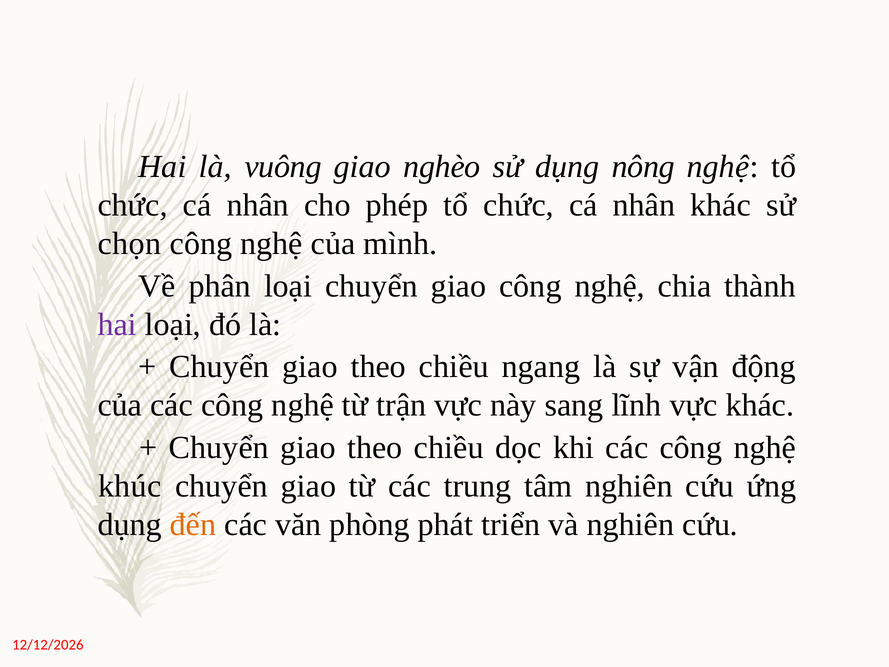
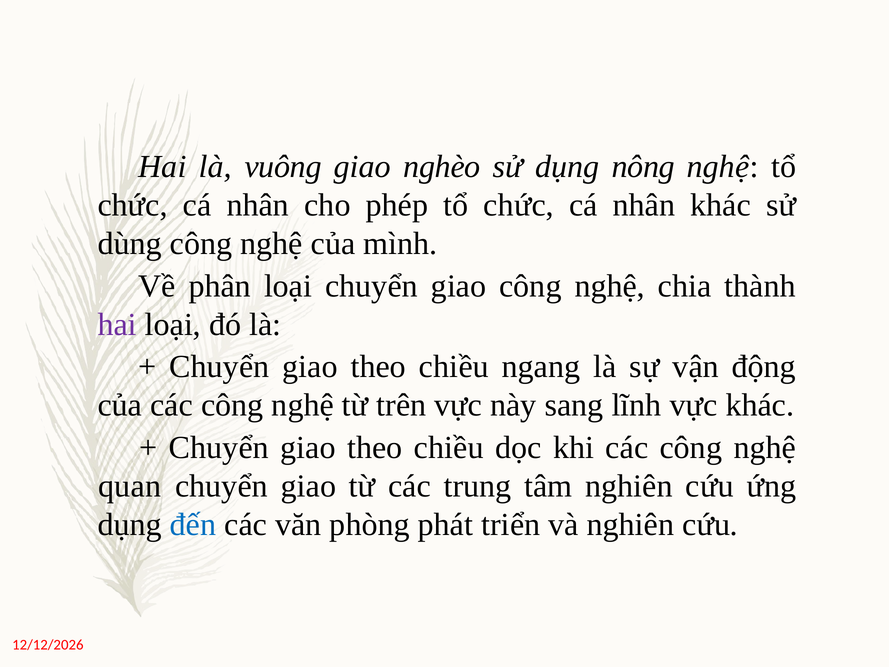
chọn: chọn -> dùng (130, 244)
trận: trận -> trên (401, 405)
khúc: khúc -> quan (130, 486)
đến colour: orange -> blue (193, 524)
